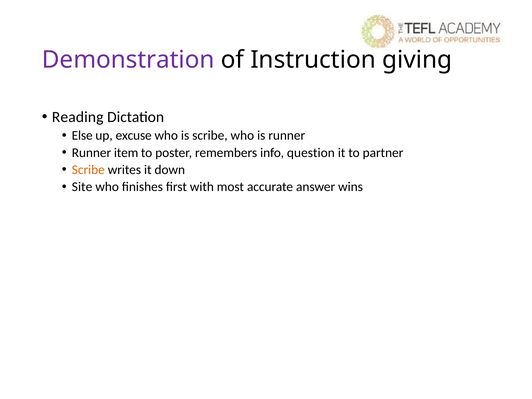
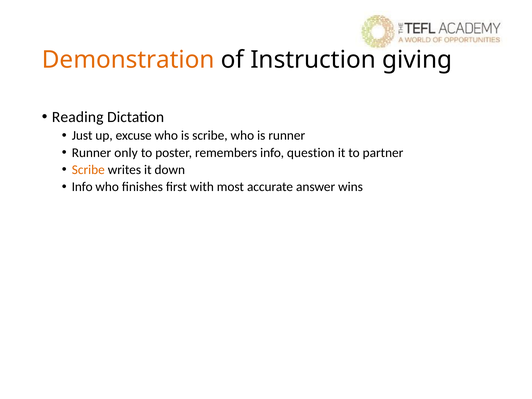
Demonstration colour: purple -> orange (128, 60)
Else: Else -> Just (82, 136)
item: item -> only (126, 153)
Site: Site -> Info (82, 187)
